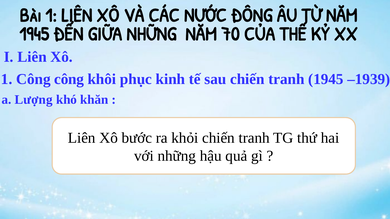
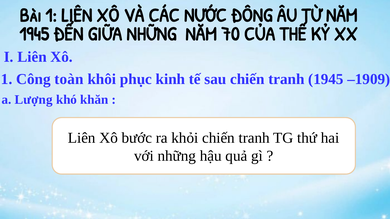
Công công: công -> toàn (69, 79)
–1939: –1939 -> –1909 (369, 79)
